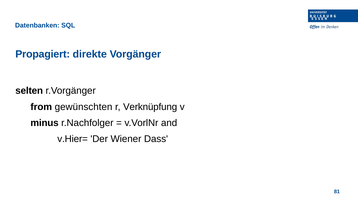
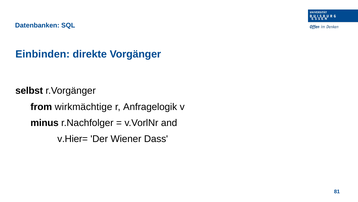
Propagiert: Propagiert -> Einbinden (43, 54)
selten: selten -> selbst (29, 90)
gewünschten: gewünschten -> wirkmächtige (84, 106)
Verknüpfung: Verknüpfung -> Anfragelogik (150, 106)
